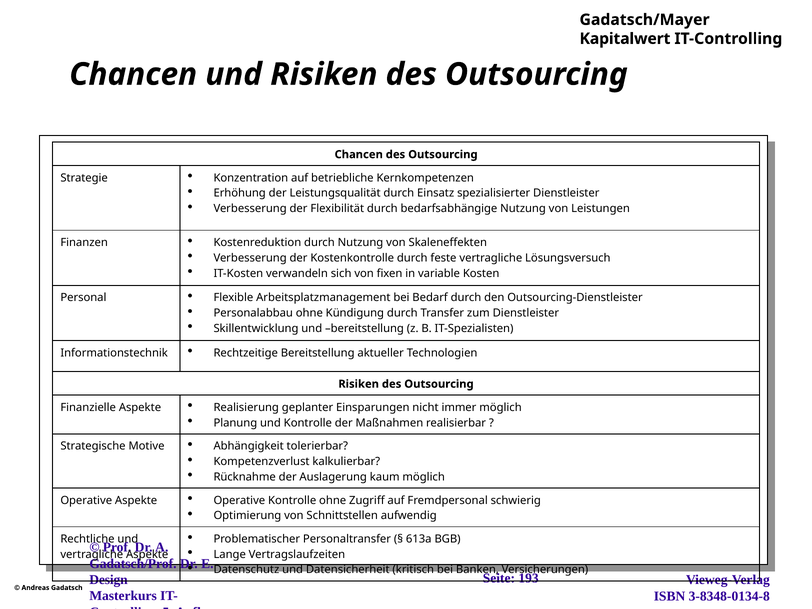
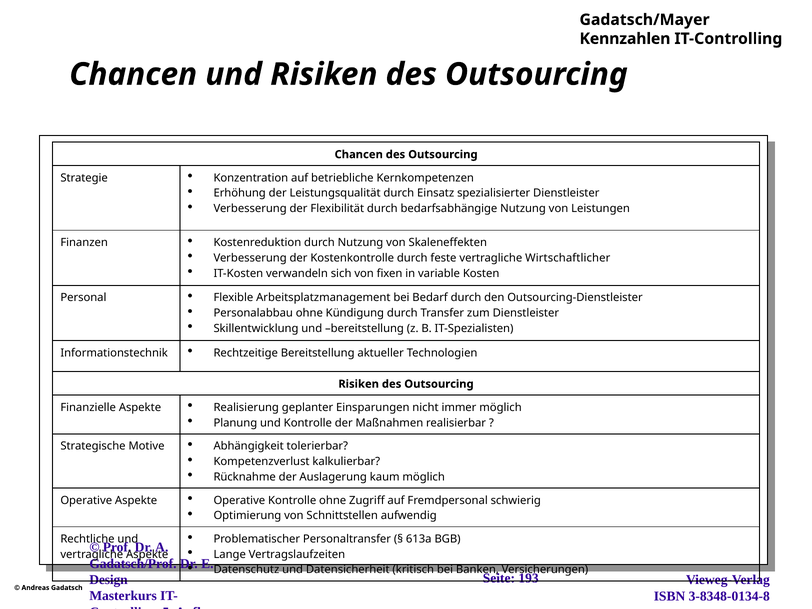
Kapitalwert: Kapitalwert -> Kennzahlen (625, 39)
Lösungsversuch: Lösungsversuch -> Wirtschaftlicher (568, 258)
